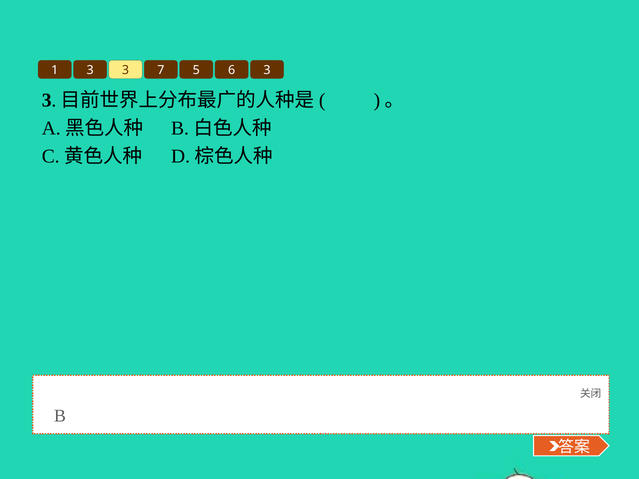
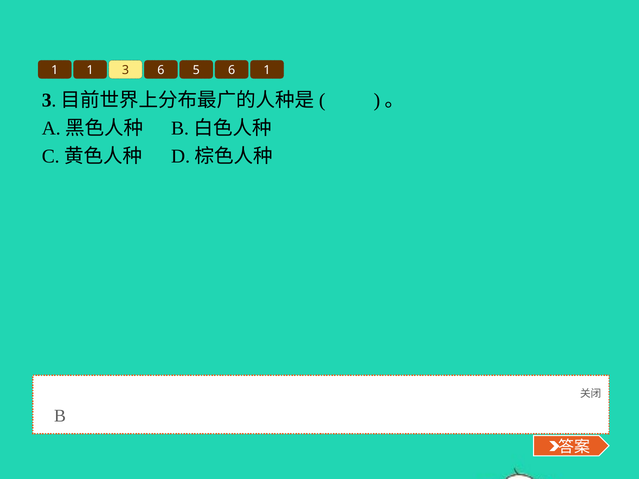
1 3: 3 -> 1 (90, 70)
3 7: 7 -> 6 (161, 70)
6 3: 3 -> 1 (267, 70)
